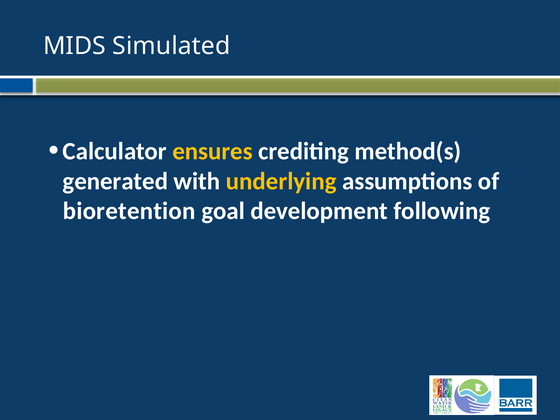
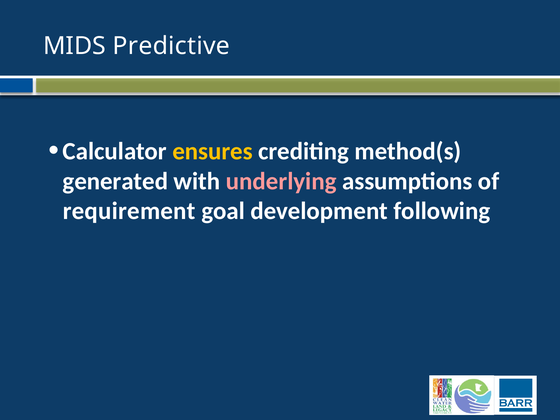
Simulated: Simulated -> Predictive (171, 46)
underlying colour: yellow -> pink (281, 181)
bioretention: bioretention -> requirement (129, 211)
